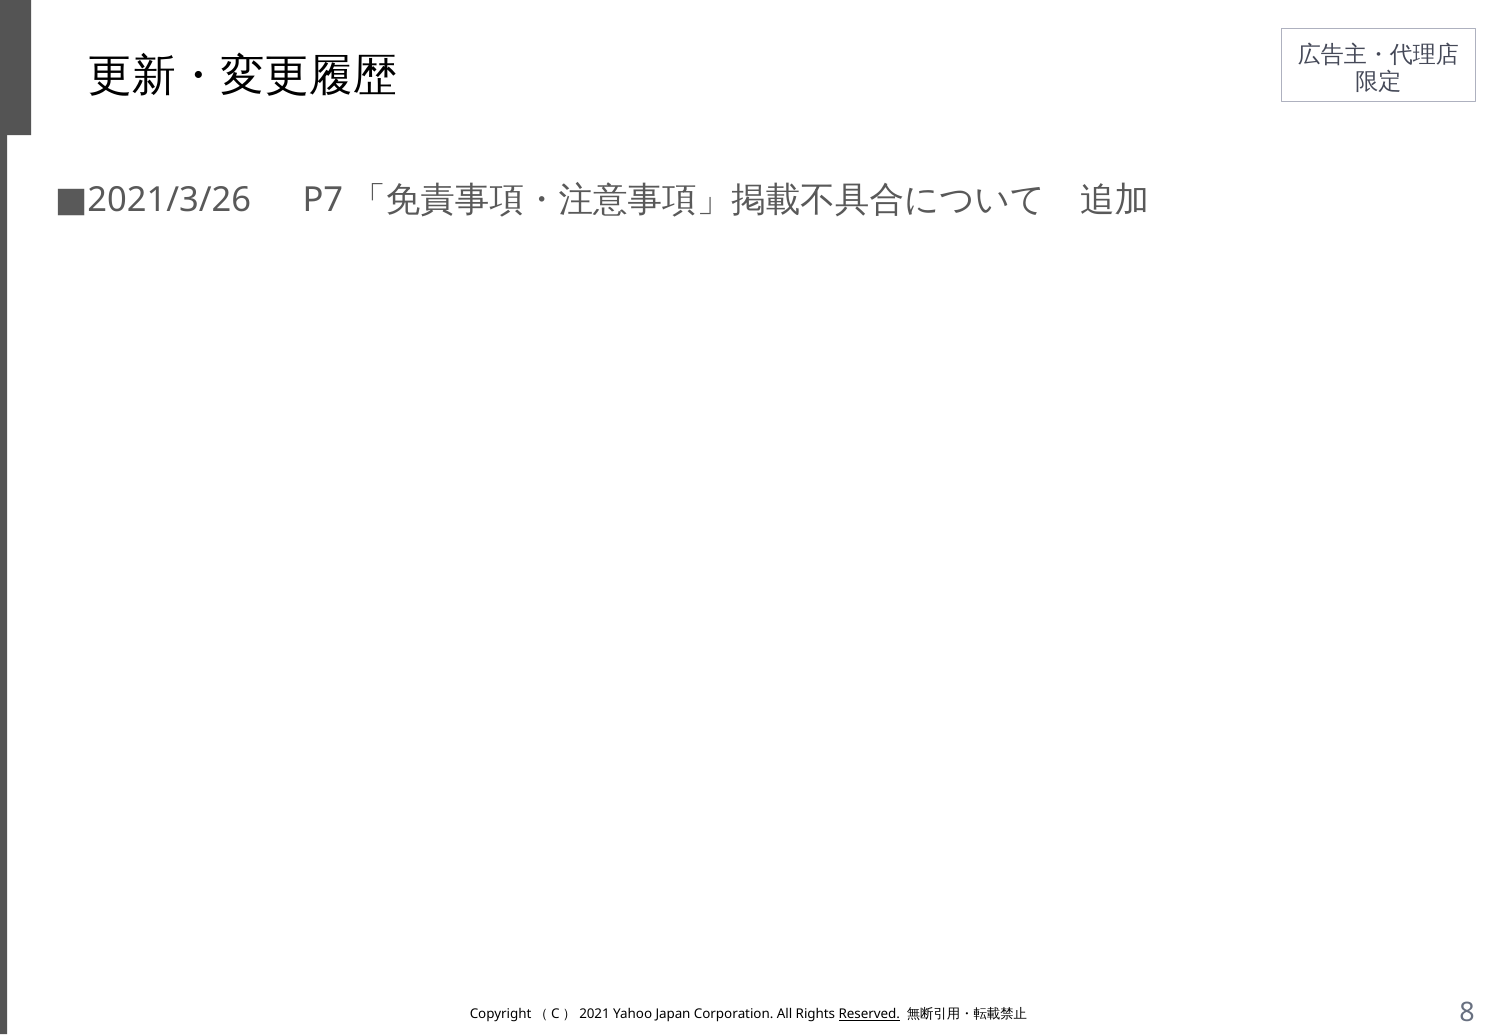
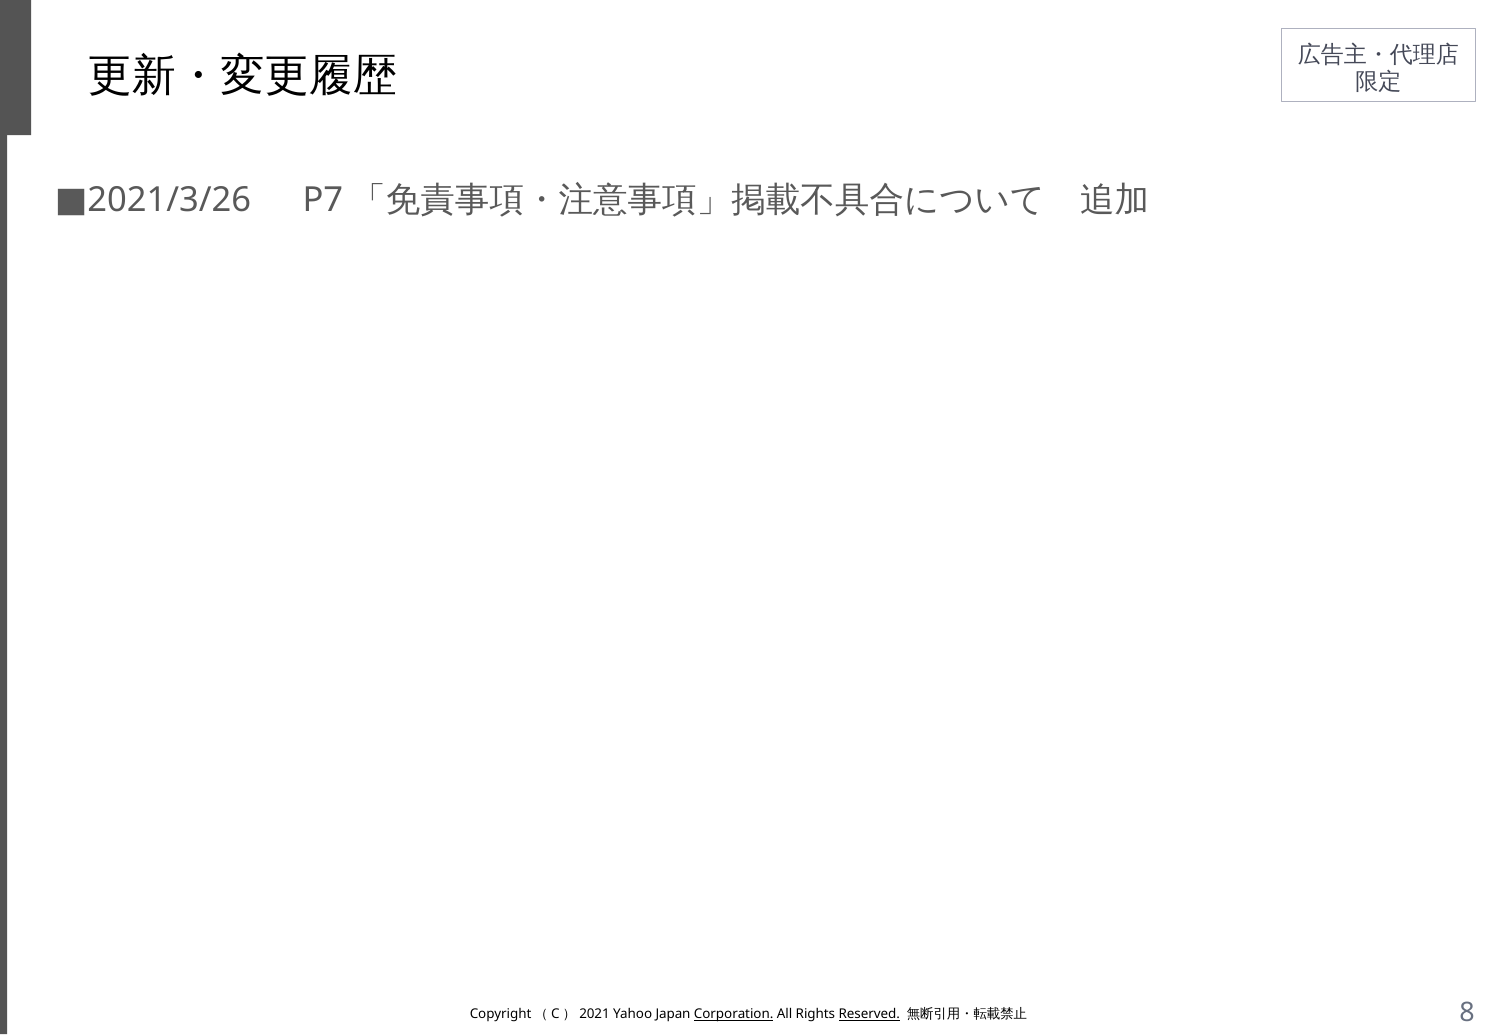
Corporation underline: none -> present (734, 1015)
